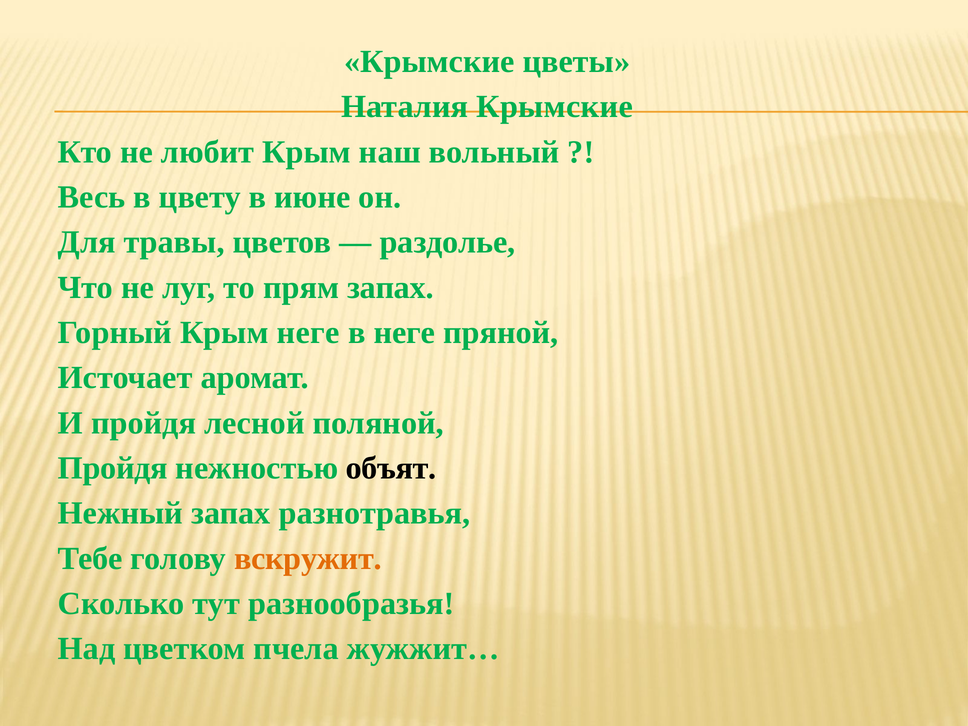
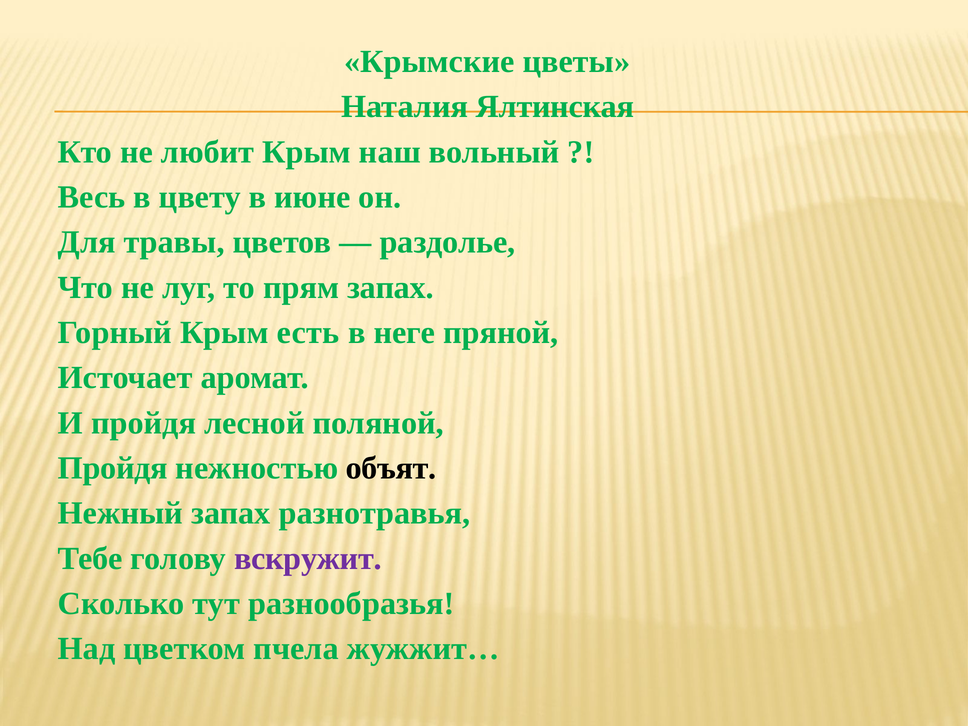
Наталия Крымские: Крымские -> Ялтинская (555, 107)
Крым неге: неге -> есть (308, 333)
вскружит colour: orange -> purple (308, 558)
